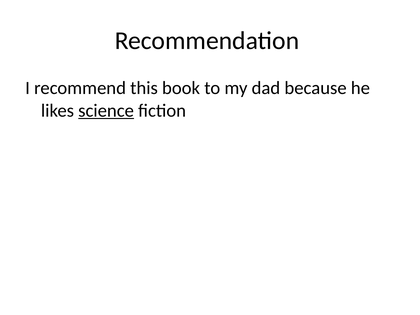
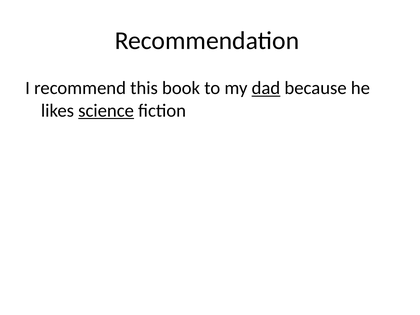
dad underline: none -> present (266, 88)
